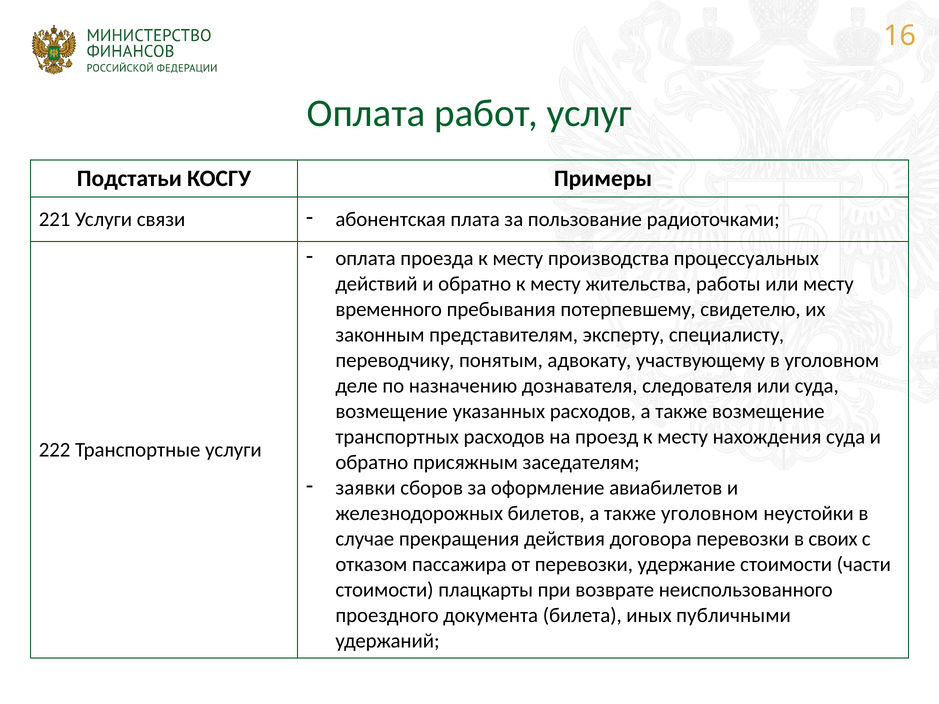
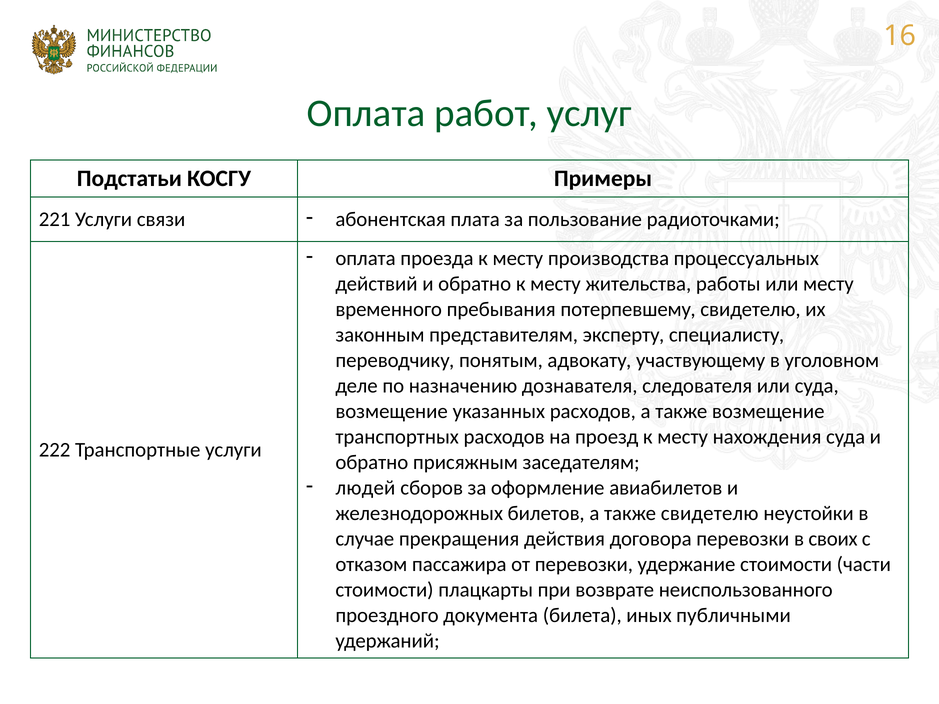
заявки: заявки -> людей (365, 488)
также уголовном: уголовном -> свидетелю (710, 514)
